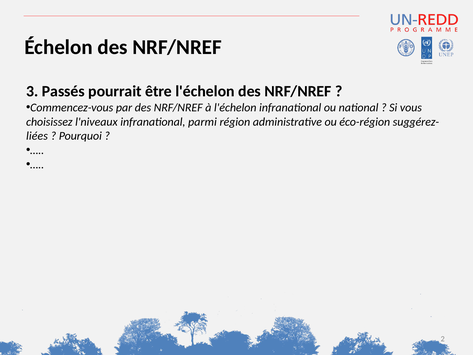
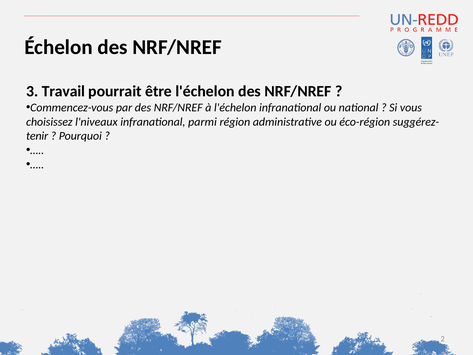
Passés: Passés -> Travail (63, 91)
liées: liées -> tenir (37, 136)
